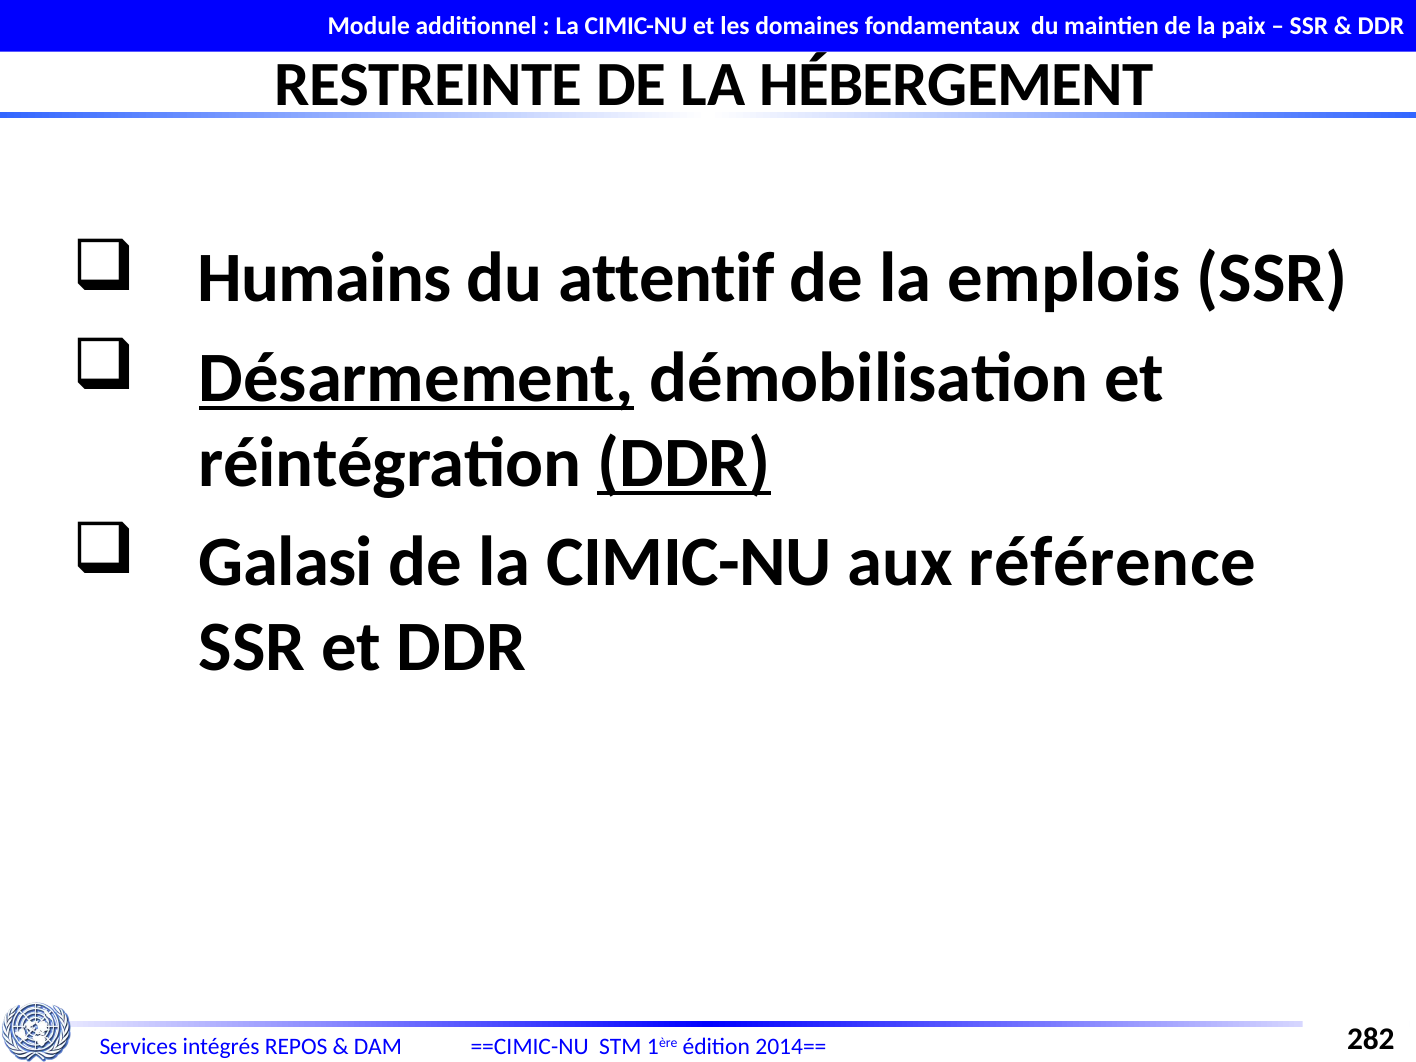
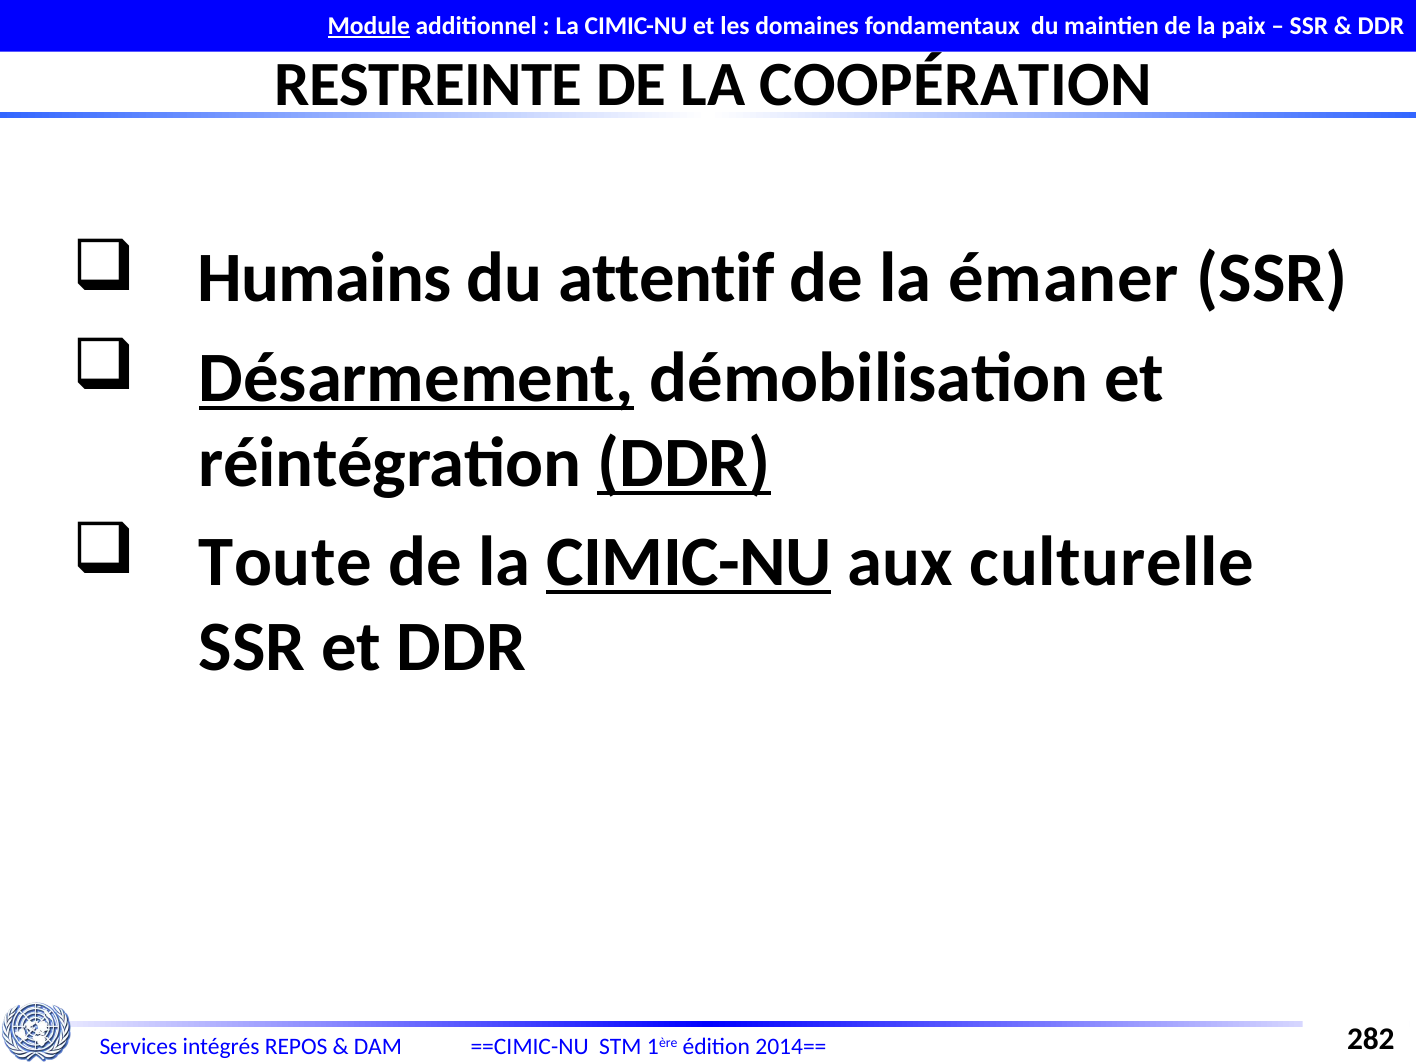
Module underline: none -> present (369, 26)
HÉBERGEMENT: HÉBERGEMENT -> COOPÉRATION (956, 85)
emplois: emplois -> émaner (1064, 279)
Galasi: Galasi -> Toute (285, 562)
CIMIC-NU underline: none -> present (689, 562)
référence: référence -> culturelle (1112, 562)
